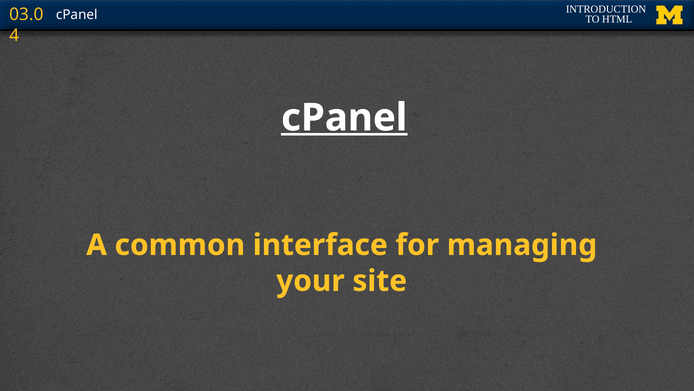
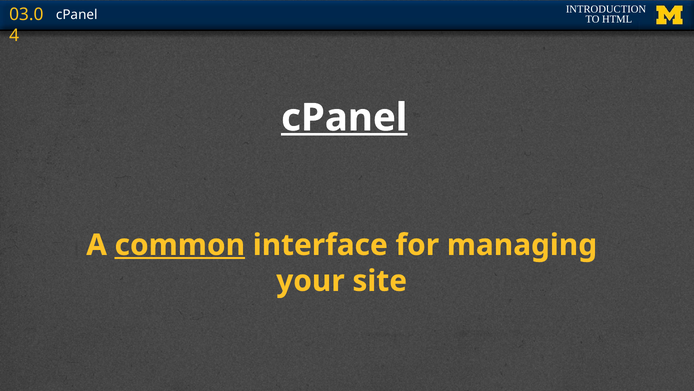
common underline: none -> present (180, 245)
